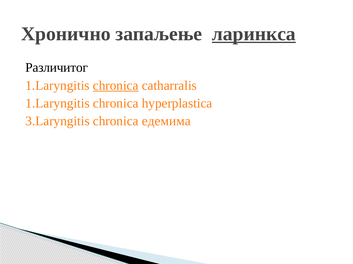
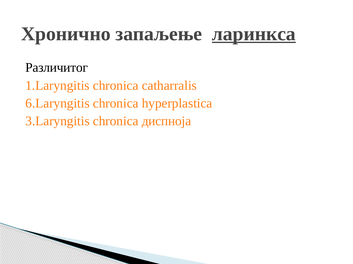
chronica underline: present -> none (116, 86)
1.Laryngitis: 1.Laryngitis -> 6.Laryngitis (58, 104)
едемима: едемима -> диспноја (166, 121)
